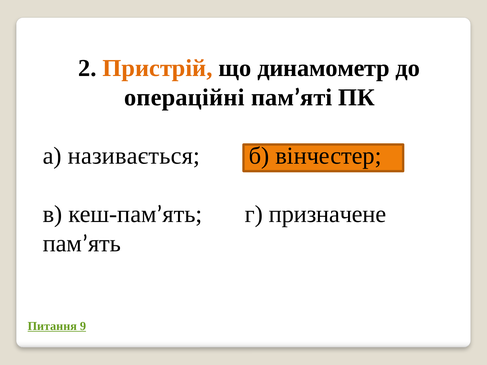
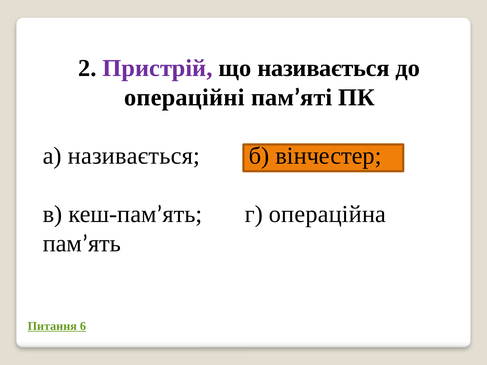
Пристрій colour: orange -> purple (158, 68)
що динамометр: динамометр -> називається (323, 68)
призначене: призначене -> операційна (327, 214)
9: 9 -> 6 (83, 326)
